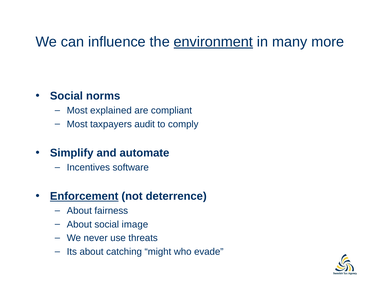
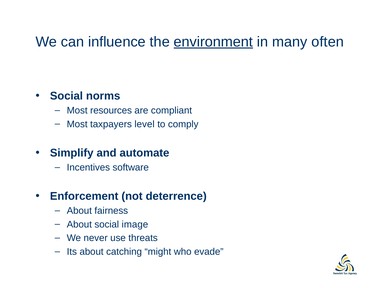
more: more -> often (328, 42)
explained: explained -> resources (111, 110)
audit: audit -> level (145, 124)
Enforcement underline: present -> none (84, 196)
